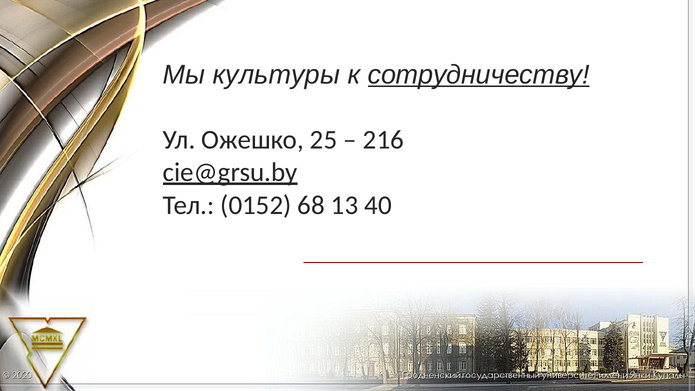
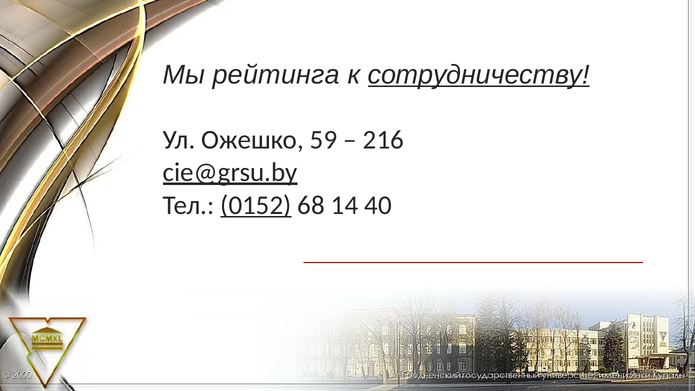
культуры: культуры -> рейтинга (276, 75)
25: 25 -> 59 (324, 140)
0152 underline: none -> present (256, 205)
13: 13 -> 14 (345, 205)
